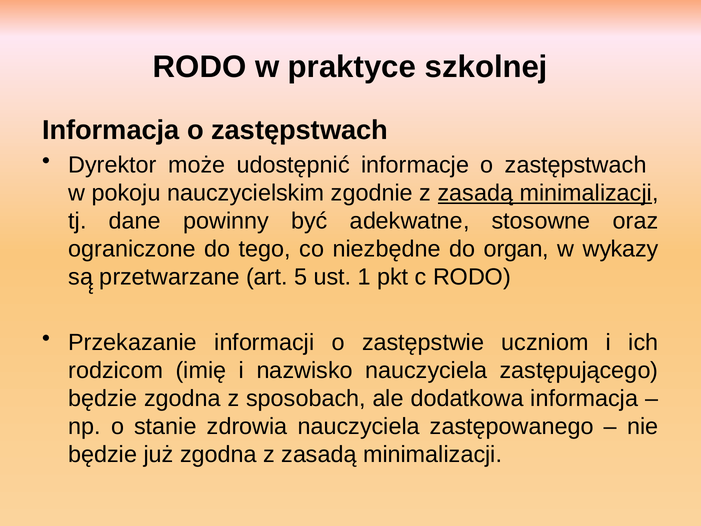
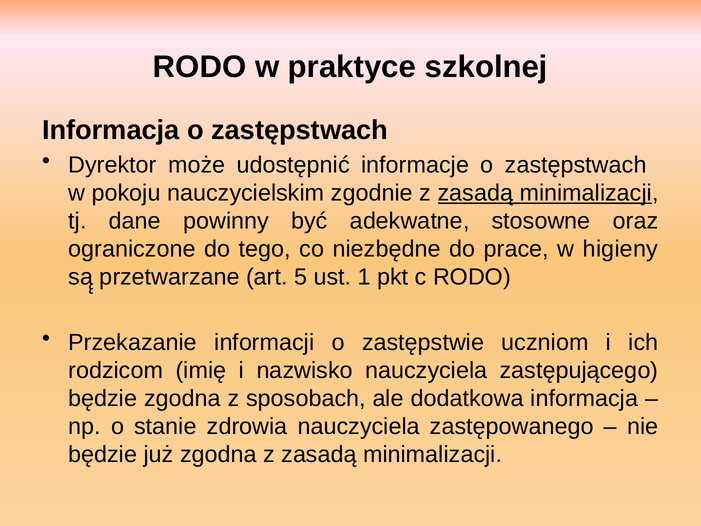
organ: organ -> prace (516, 249)
wykazy: wykazy -> higieny (620, 249)
